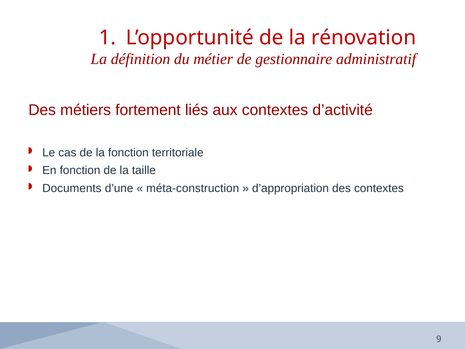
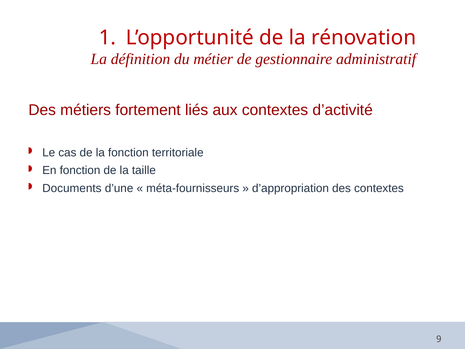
méta-construction: méta-construction -> méta-fournisseurs (193, 188)
